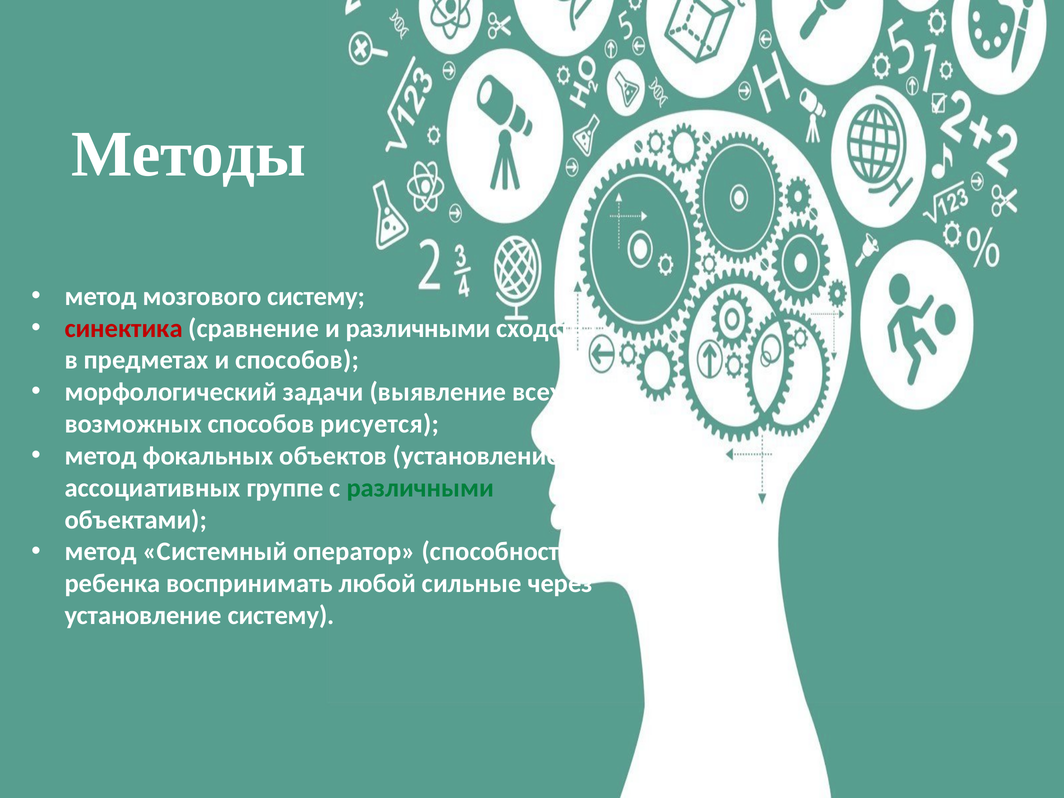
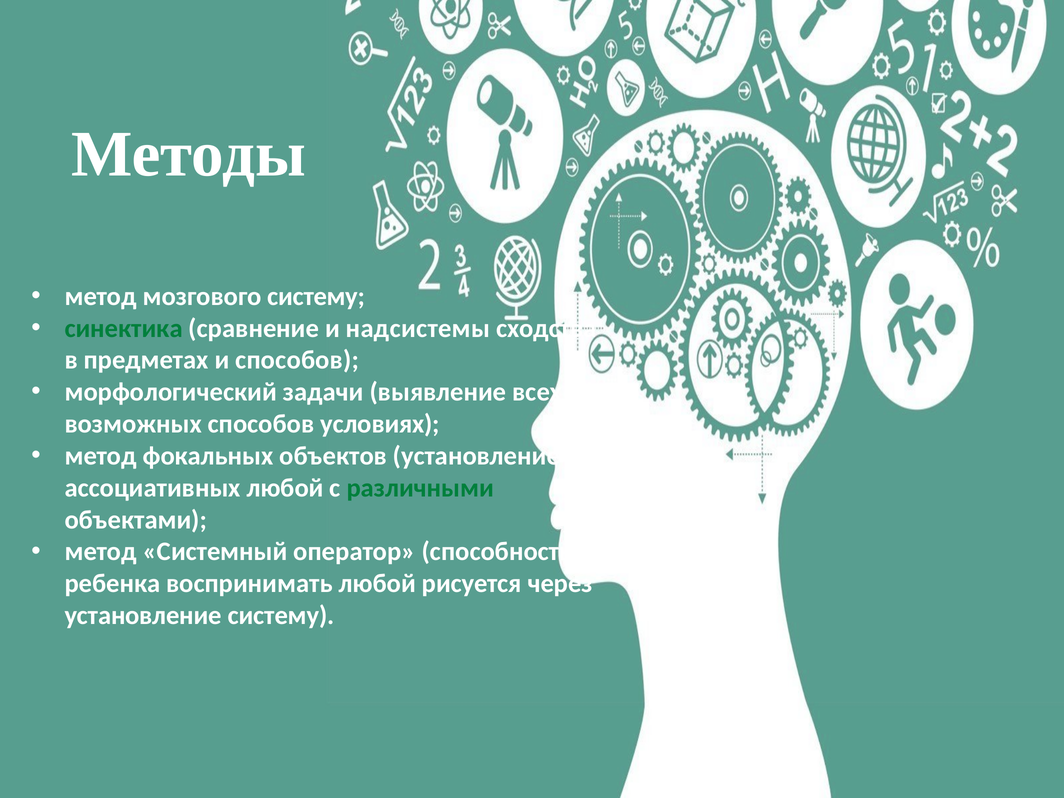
синектика colour: red -> green (124, 328)
и различными: различными -> надсистемы (418, 328)
рисуется: рисуется -> условиях (380, 424)
ассоциативных группе: группе -> любой (285, 488)
сильные: сильные -> рисуется (472, 584)
